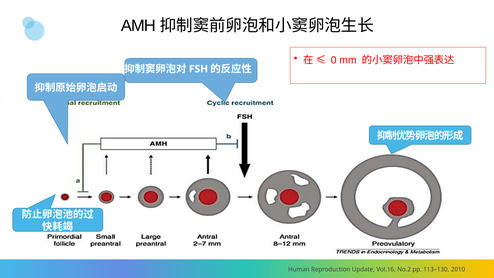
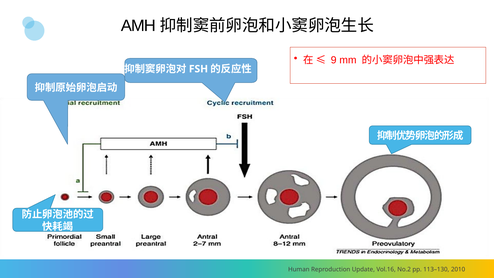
0: 0 -> 9 (334, 60)
